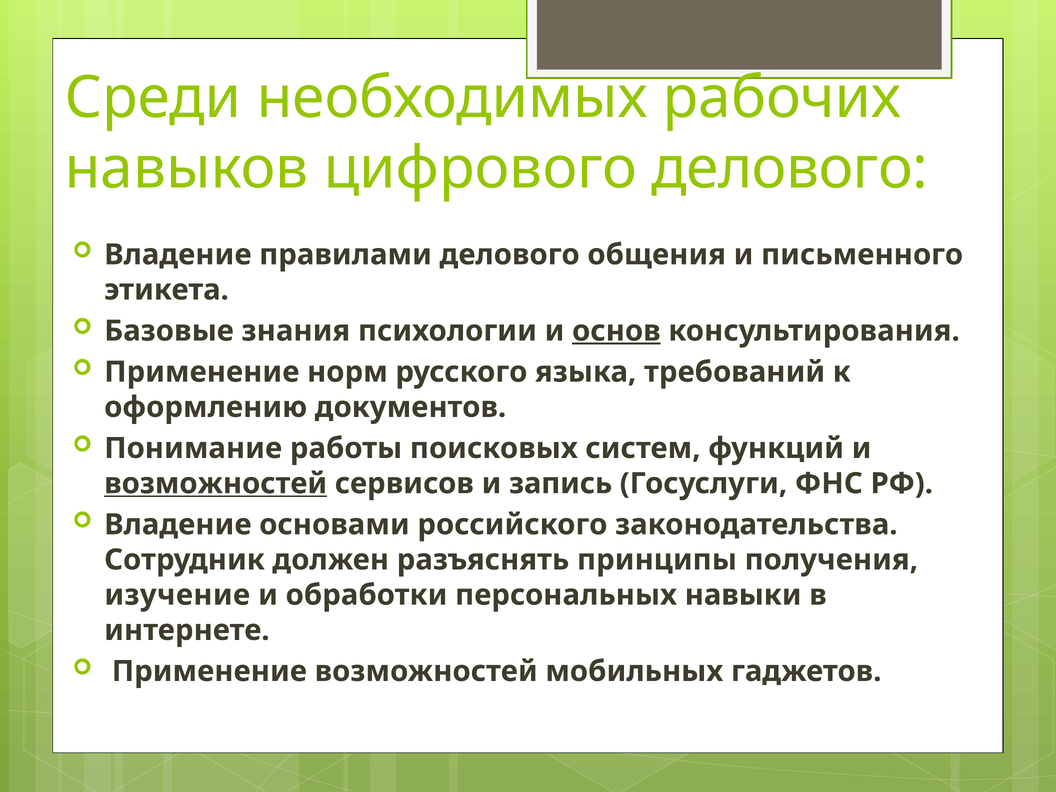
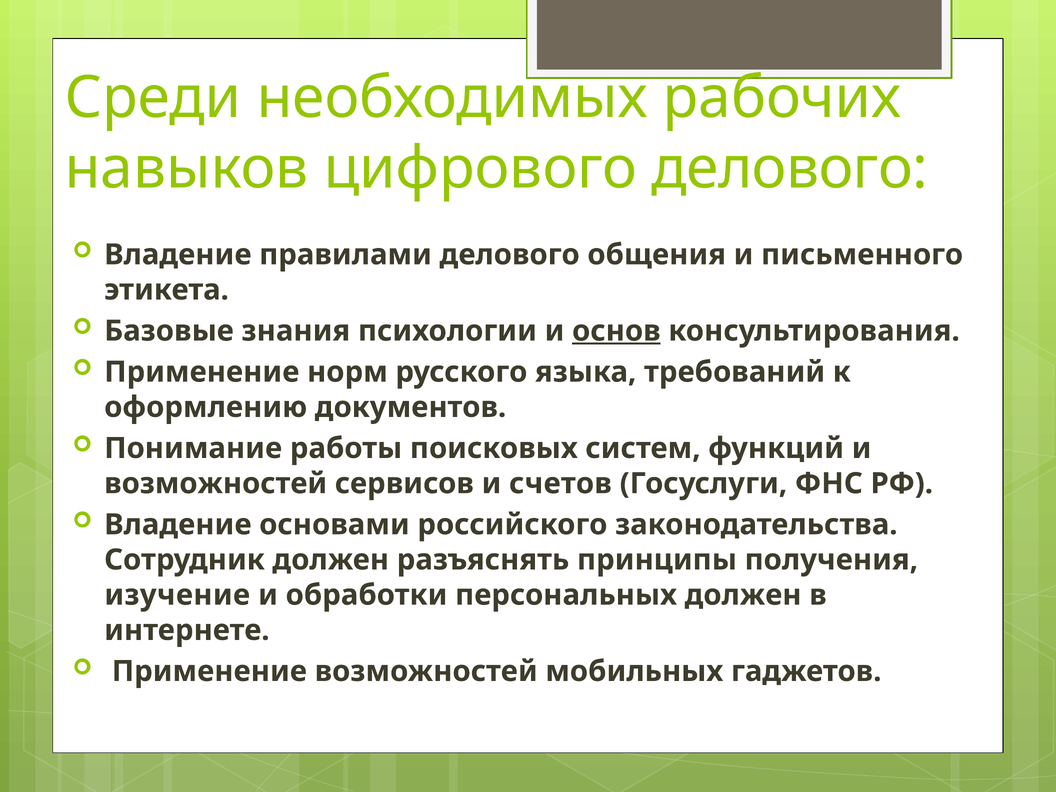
возможностей underline: present -> none (216, 484)
запись: запись -> счетов (560, 484)
персональных навыки: навыки -> должен (743, 595)
